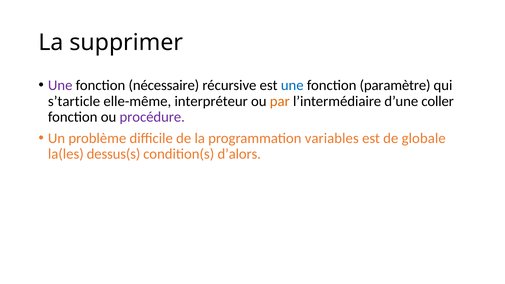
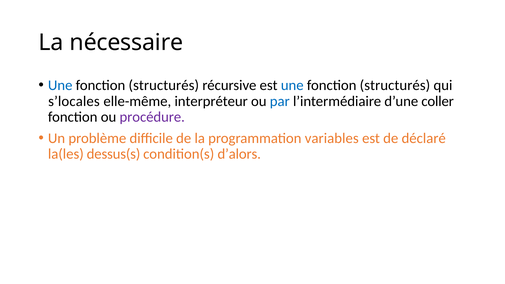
supprimer: supprimer -> nécessaire (126, 42)
Une colour: purple -> blue (60, 85)
nécessaire: nécessaire -> structurés (164, 85)
paramètre: paramètre -> structurés (395, 85)
s’tarticle: s’tarticle -> s’locales (74, 101)
par colour: orange -> blue (280, 101)
globale: globale -> déclaré (424, 138)
